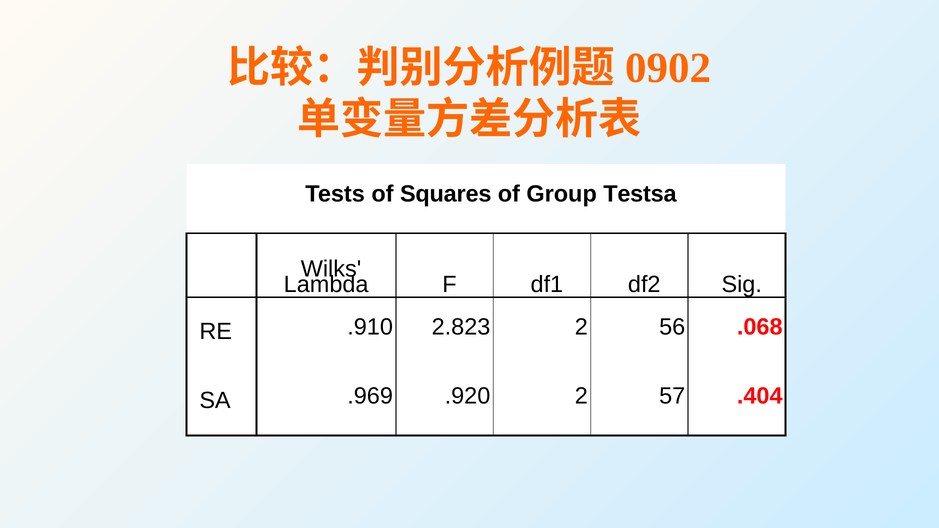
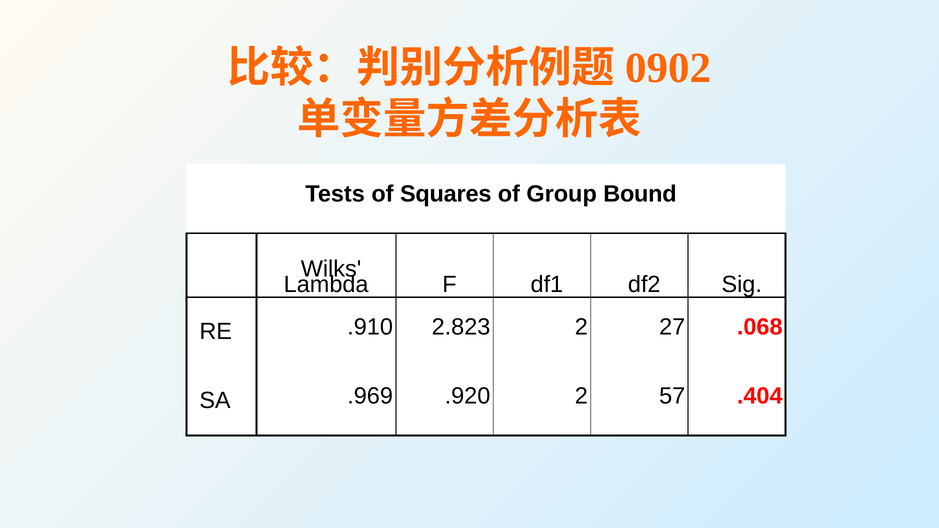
Testsa: Testsa -> Bound (640, 194)
56: 56 -> 27 (672, 327)
